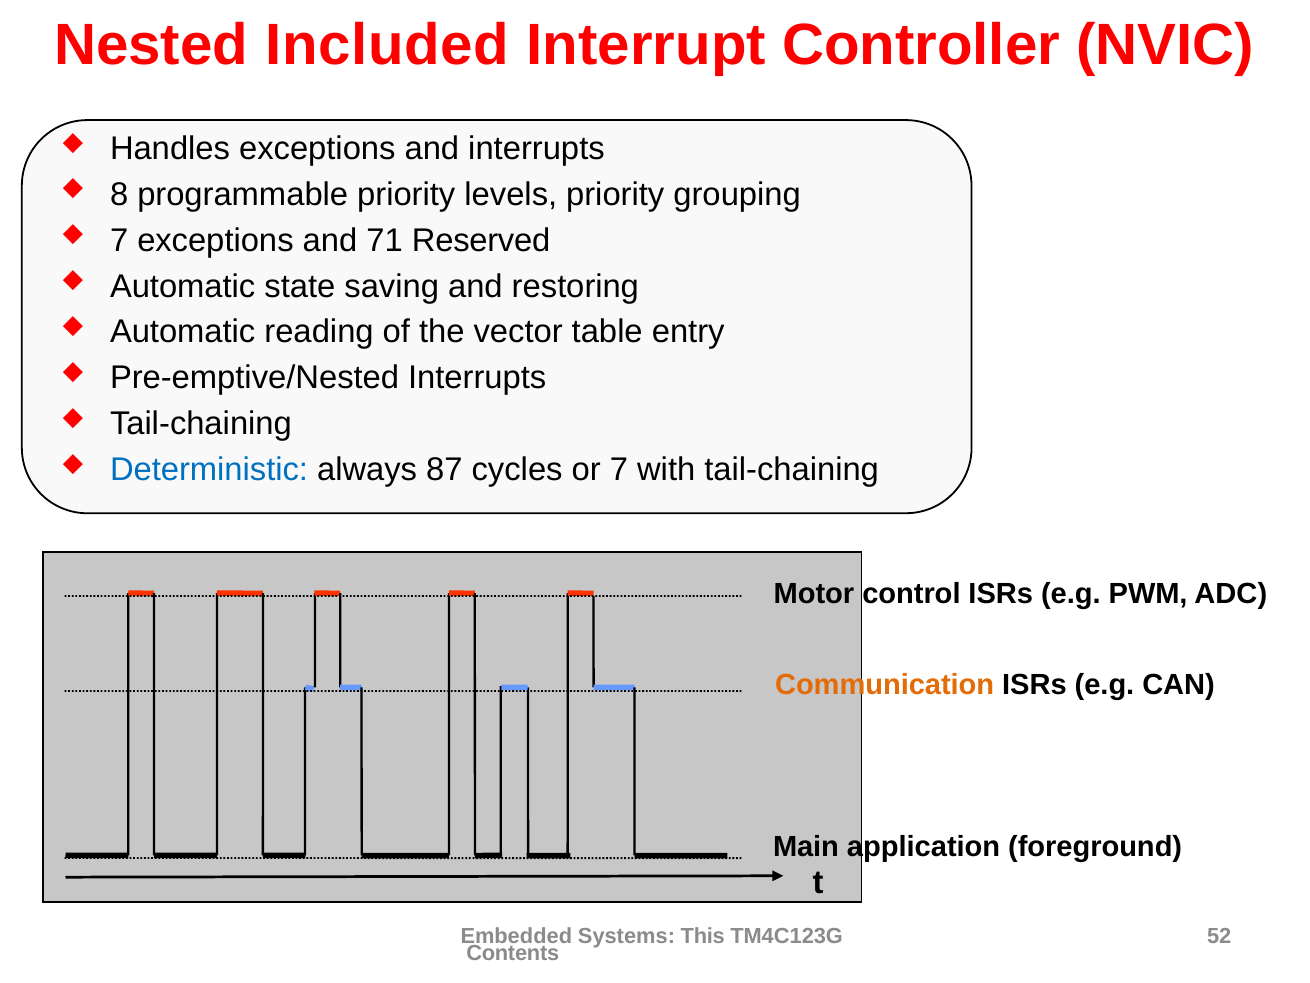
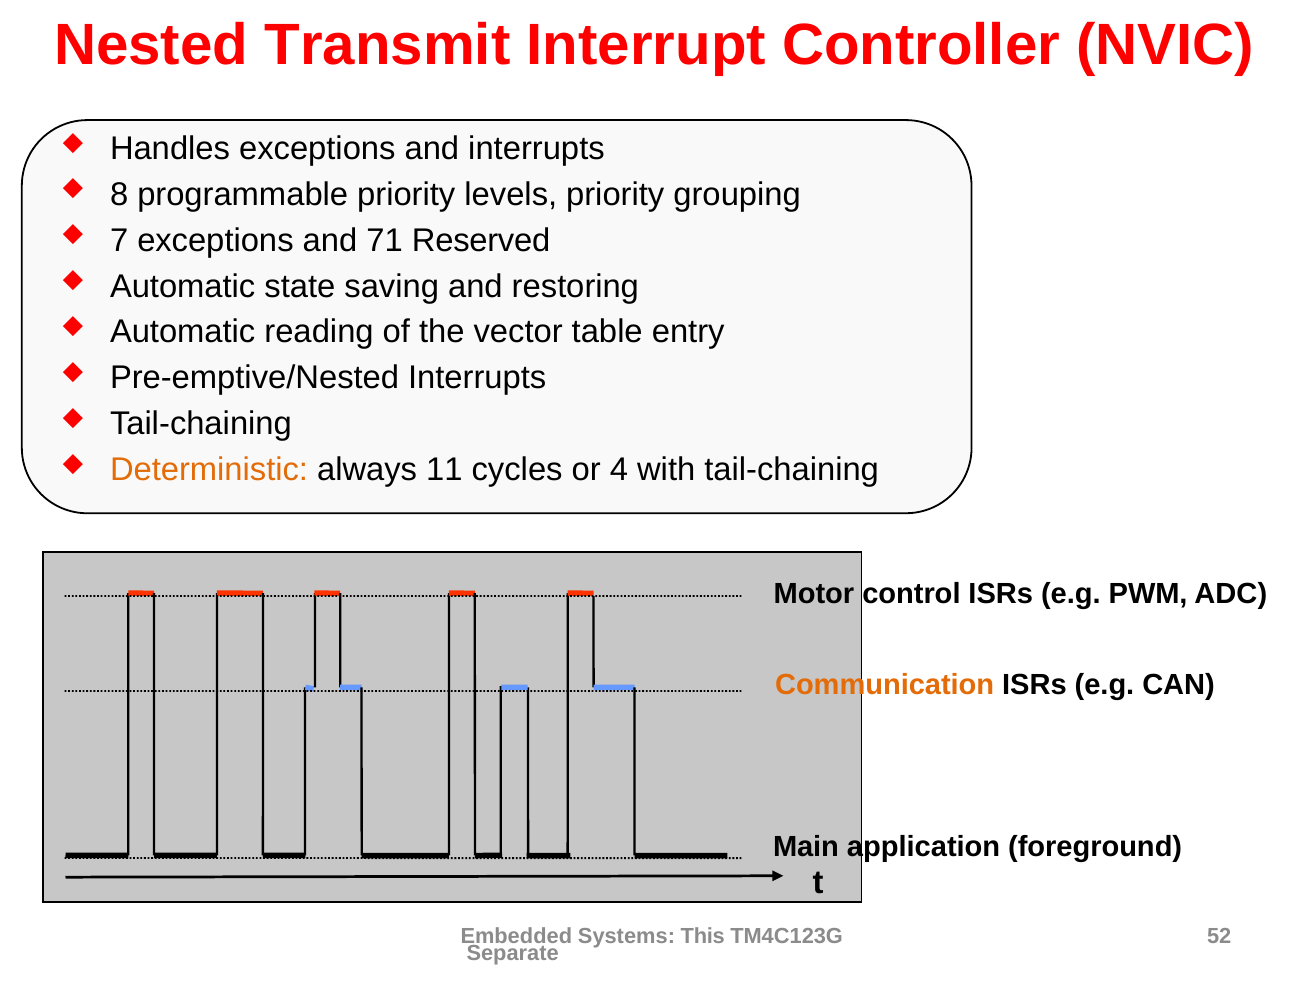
Included: Included -> Transmit (387, 46)
Deterministic colour: blue -> orange (209, 470)
87: 87 -> 11 (444, 470)
or 7: 7 -> 4 (619, 470)
Contents: Contents -> Separate (513, 953)
